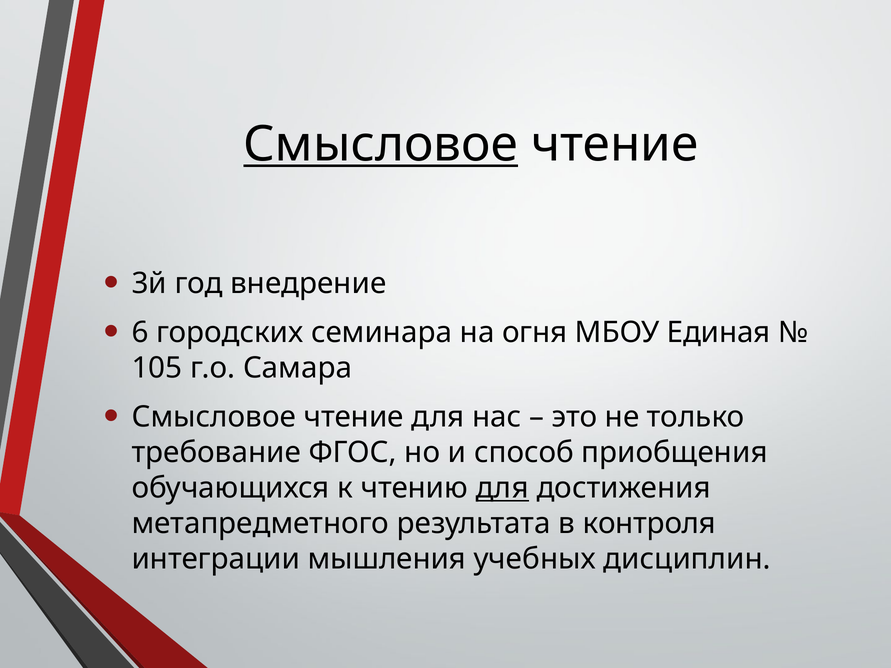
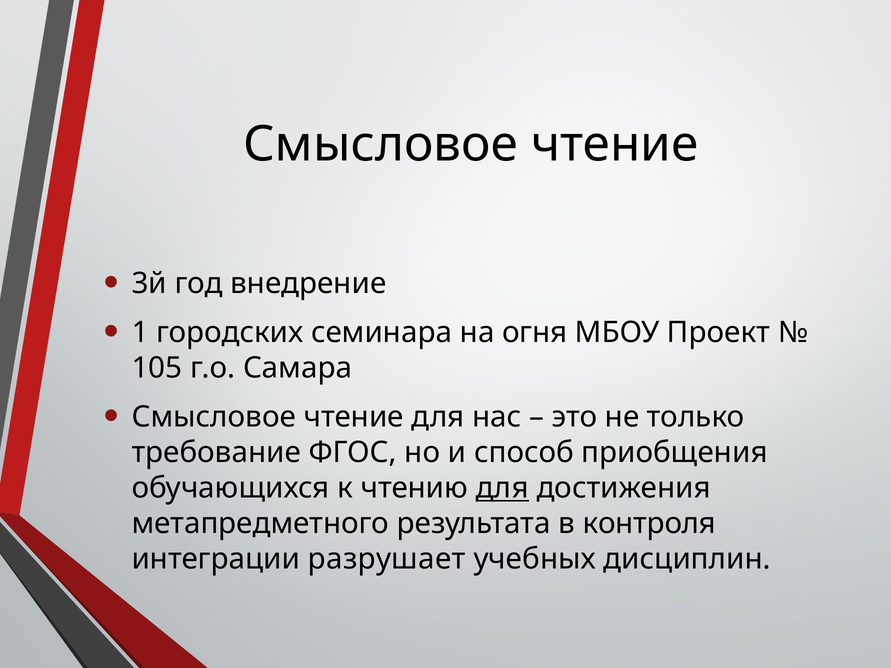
Смысловое underline: present -> none (381, 145)
6: 6 -> 1 (140, 333)
Единая: Единая -> Проект (719, 333)
мышления: мышления -> разрушает (387, 559)
